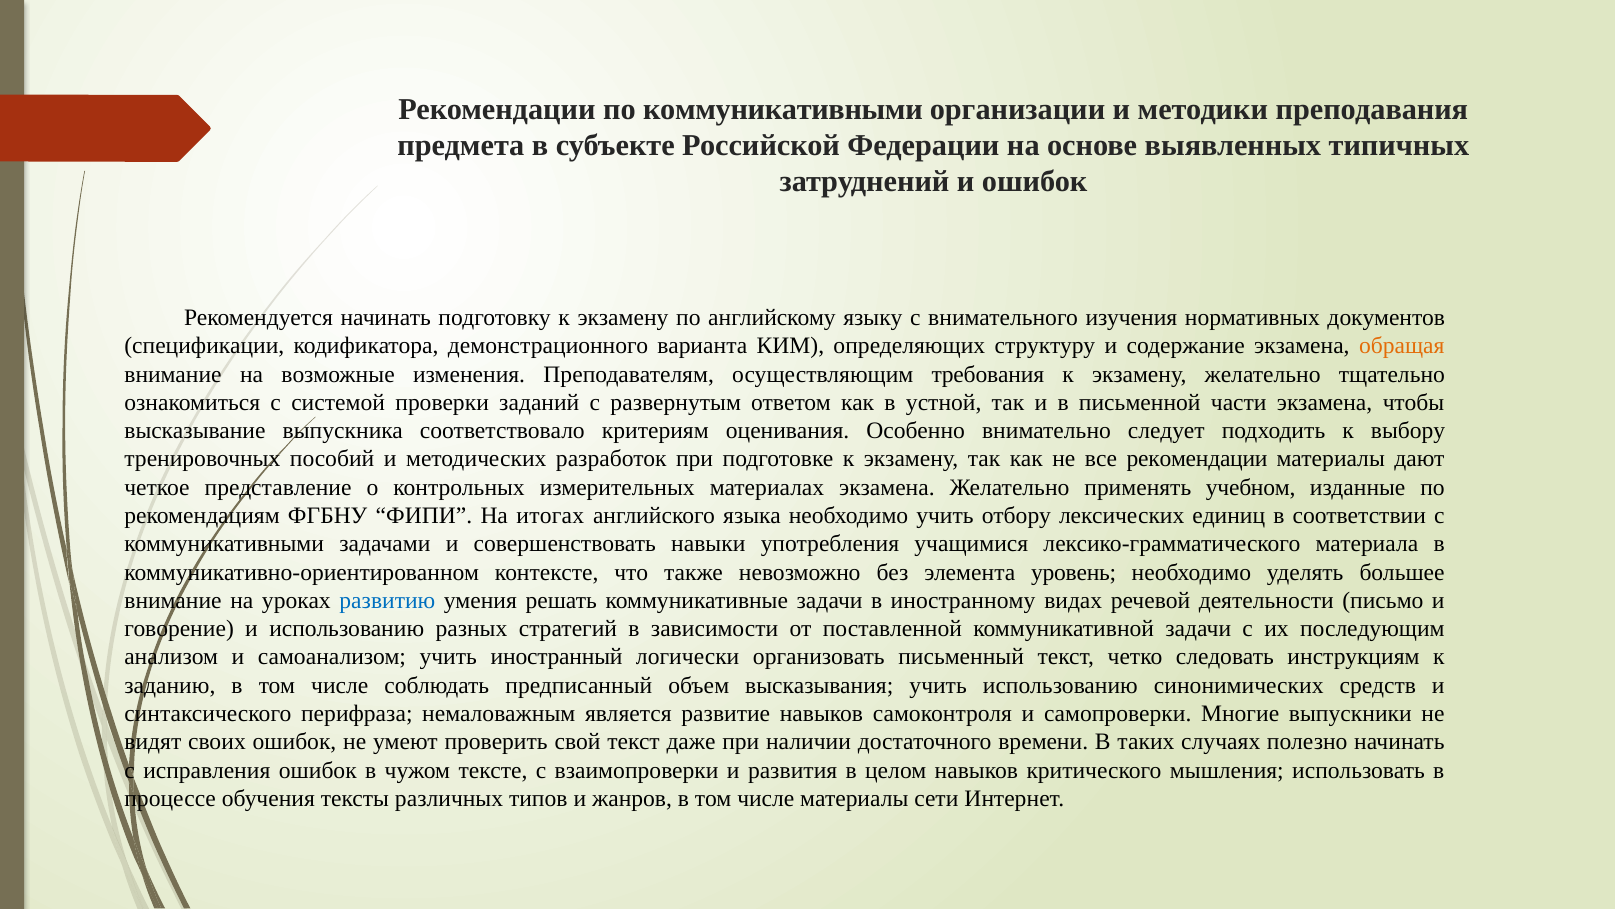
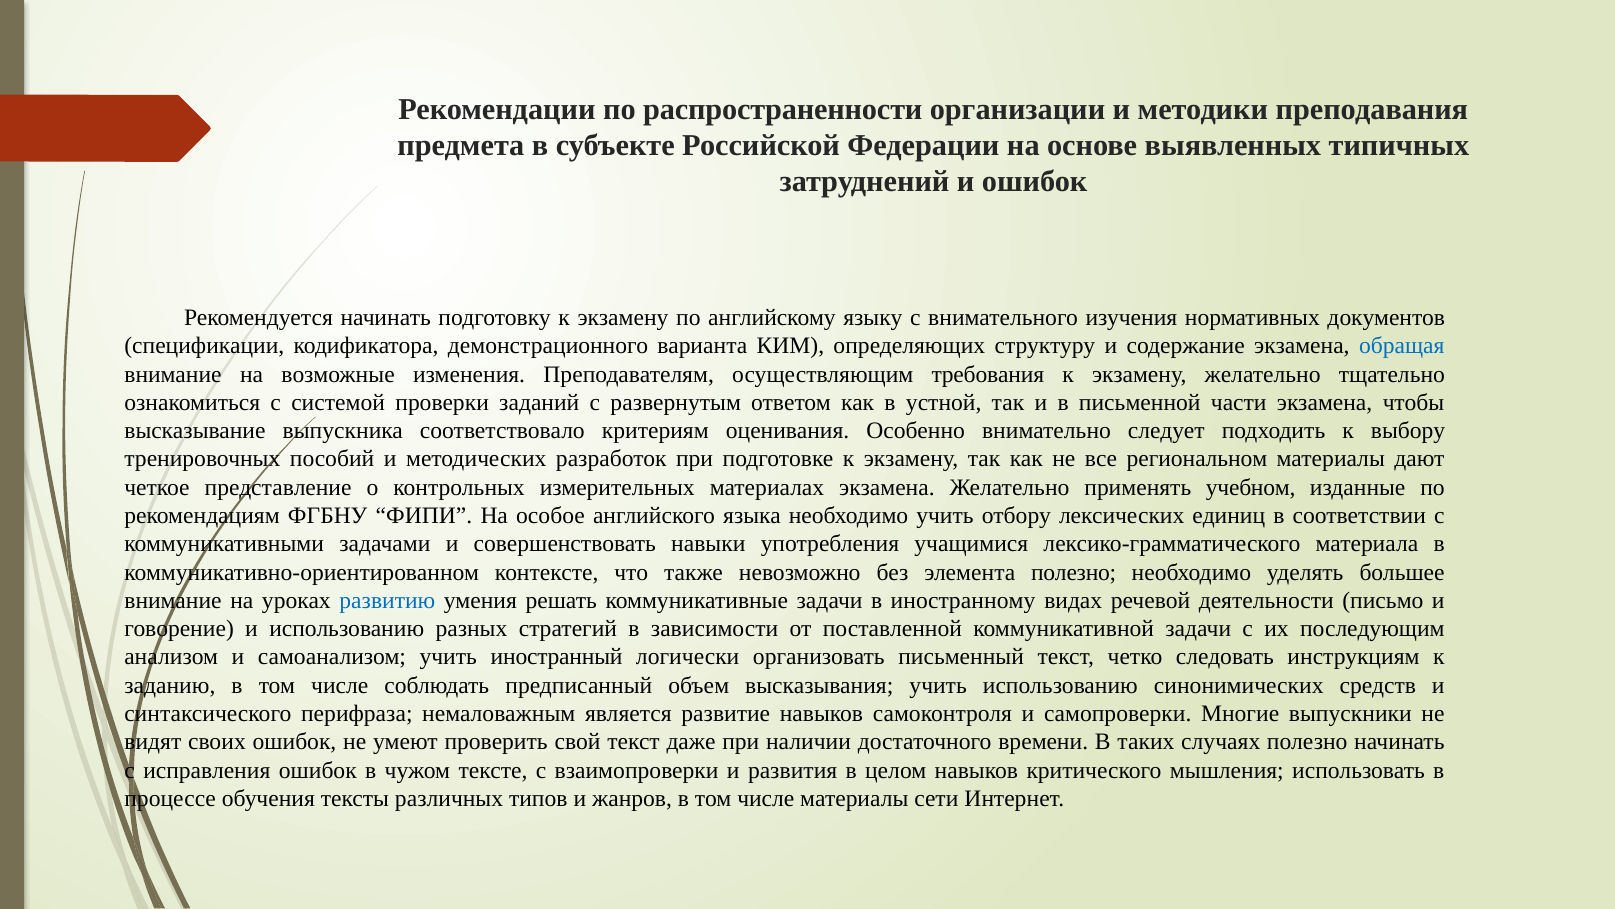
по коммуникативными: коммуникативными -> распространенности (783, 109)
обращая colour: orange -> blue (1402, 346)
все рекомендации: рекомендации -> региональном (1197, 459)
итогах: итогах -> особое (550, 515)
элемента уровень: уровень -> полезно (1074, 572)
